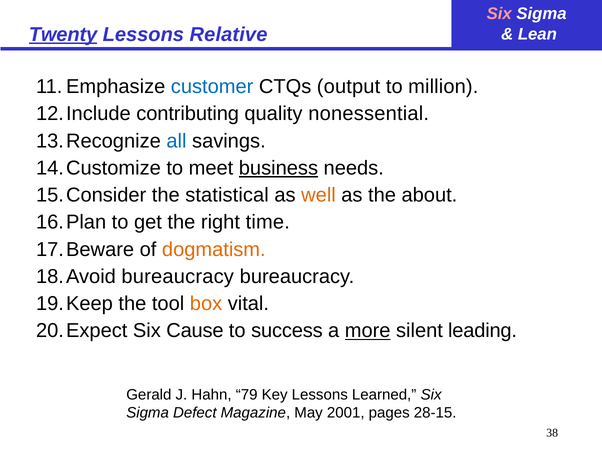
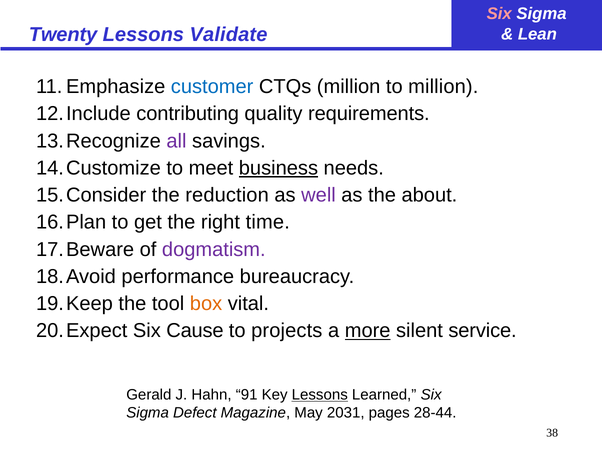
Twenty underline: present -> none (63, 34)
Relative: Relative -> Validate (229, 34)
CTQs output: output -> million (349, 87)
nonessential: nonessential -> requirements (369, 114)
all colour: blue -> purple (176, 141)
statistical: statistical -> reduction (227, 195)
well colour: orange -> purple (319, 195)
dogmatism colour: orange -> purple (214, 249)
bureaucracy: bureaucracy -> performance (178, 276)
success: success -> projects (287, 330)
leading: leading -> service (483, 330)
79: 79 -> 91 (247, 394)
Lessons underline: none -> present (320, 394)
2001: 2001 -> 2031 (346, 412)
28-15: 28-15 -> 28-44 (435, 412)
